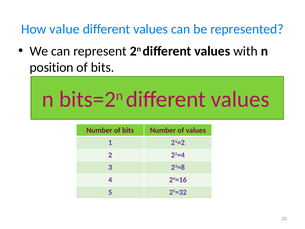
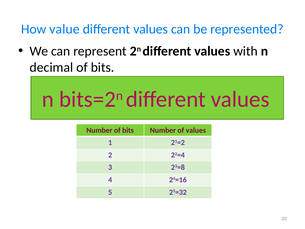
position: position -> decimal (52, 67)
